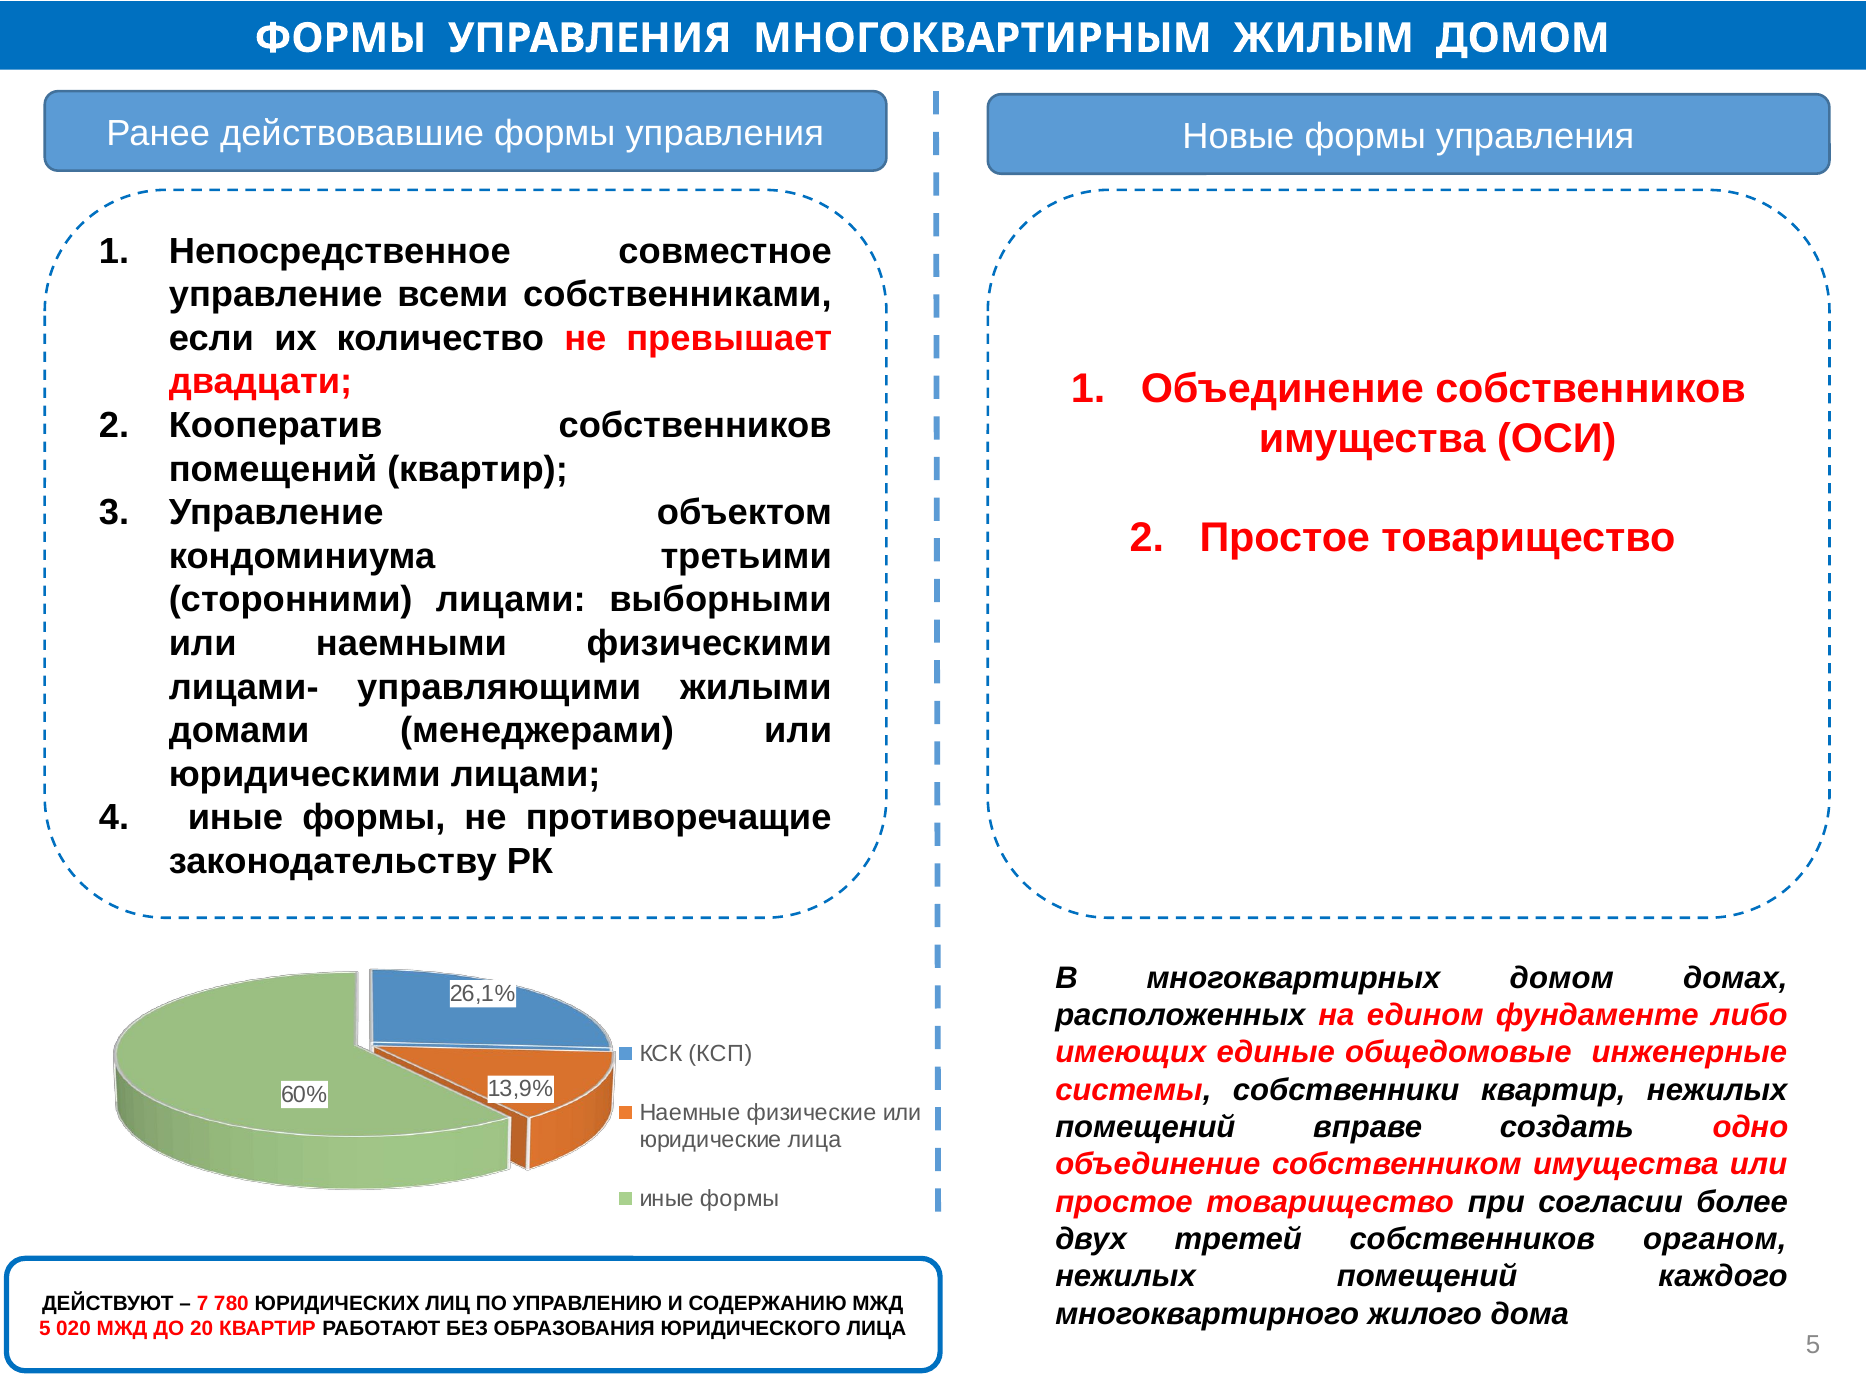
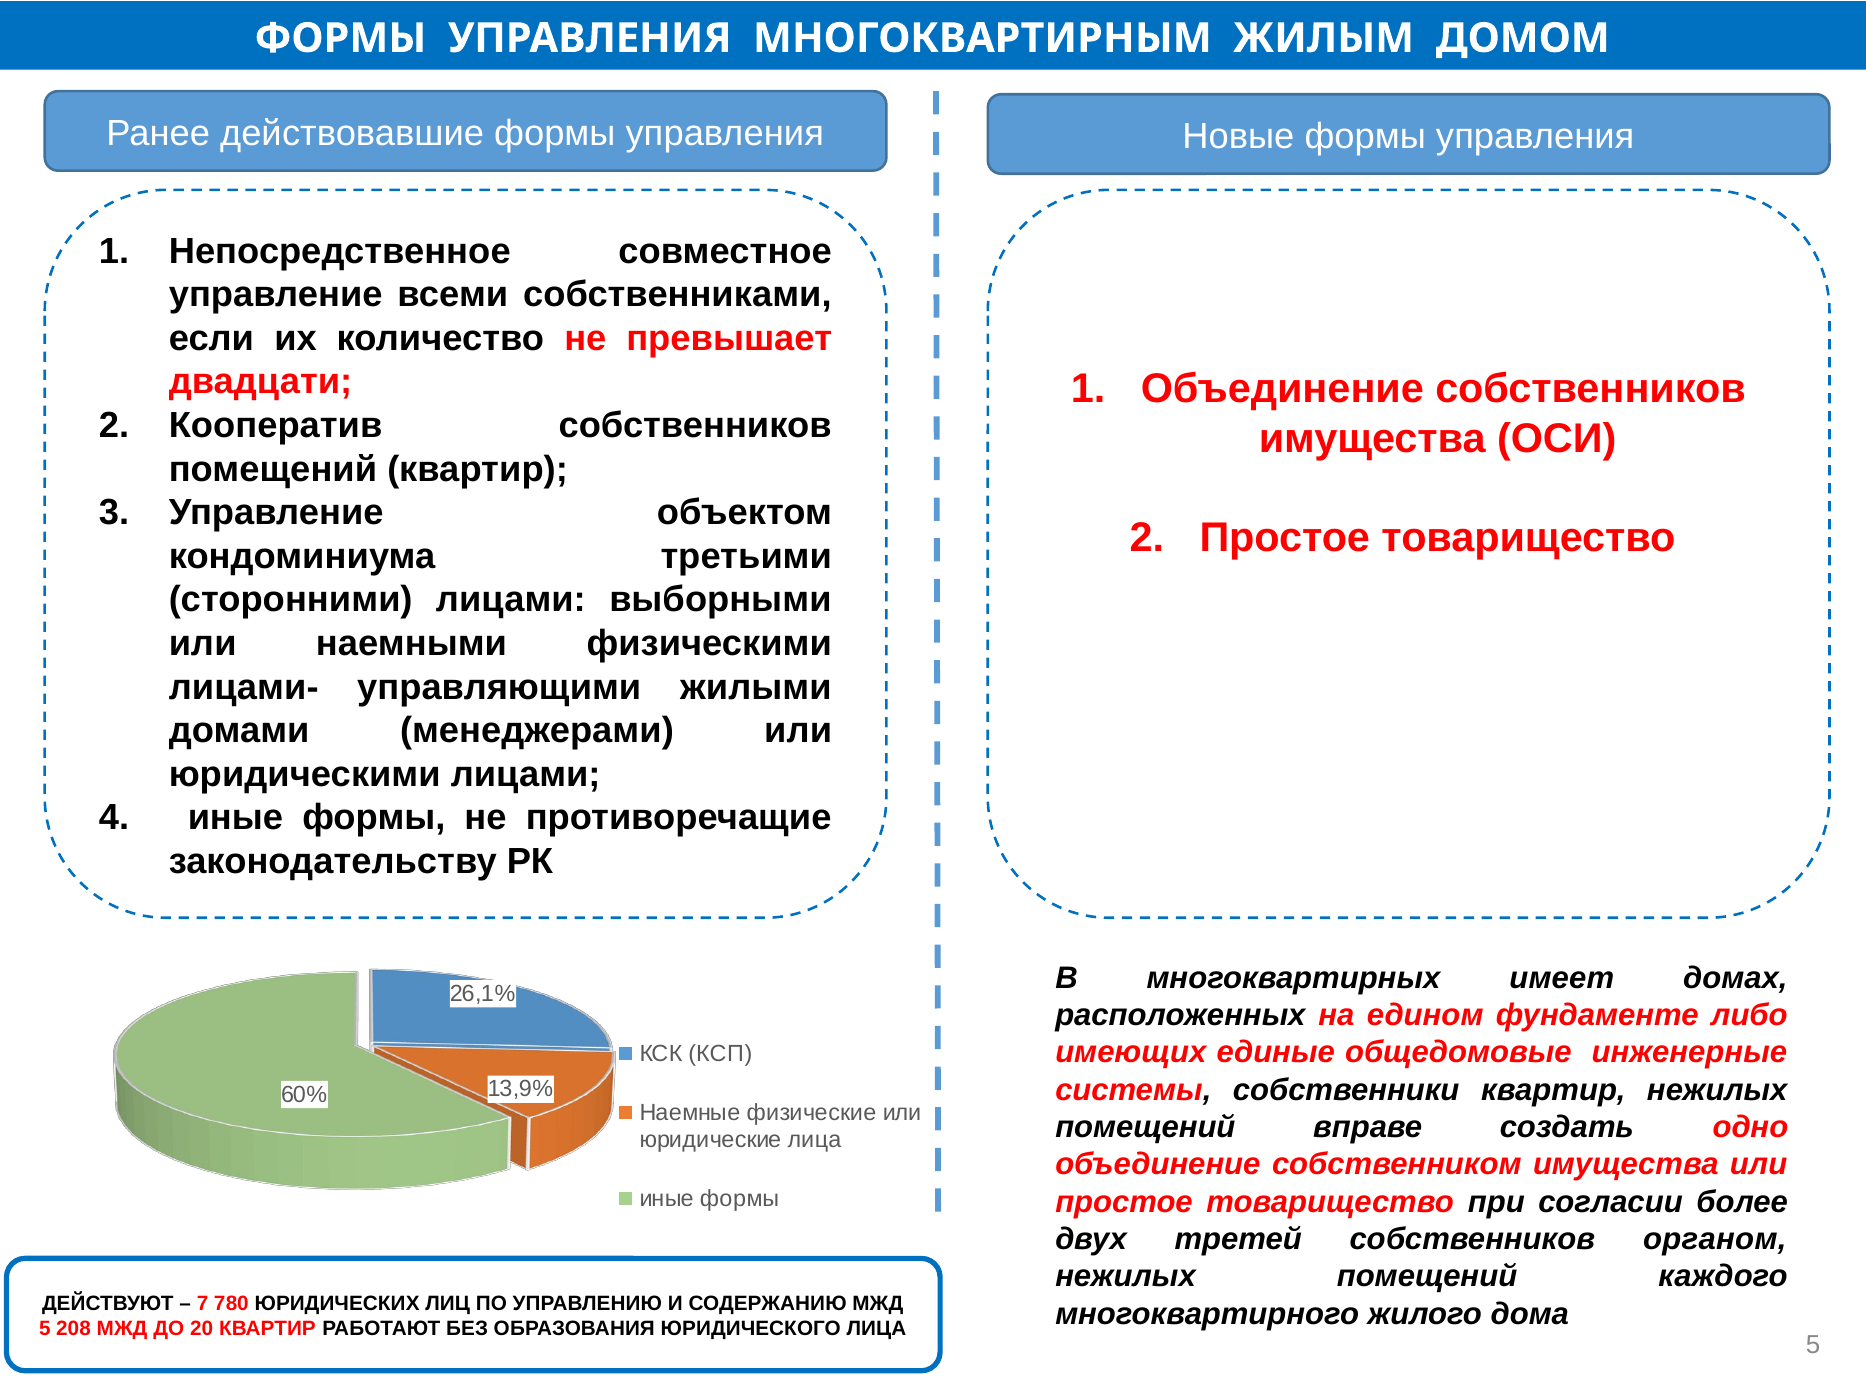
многоквартирных домом: домом -> имеет (1562, 977)
020: 020 -> 208 (73, 1328)
